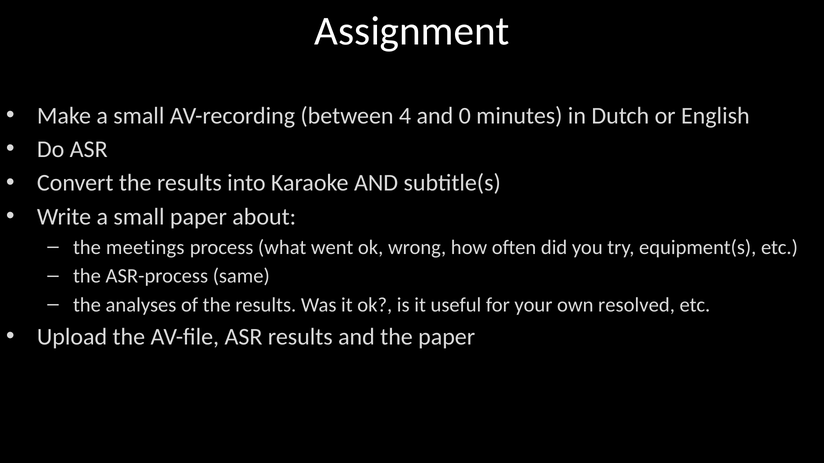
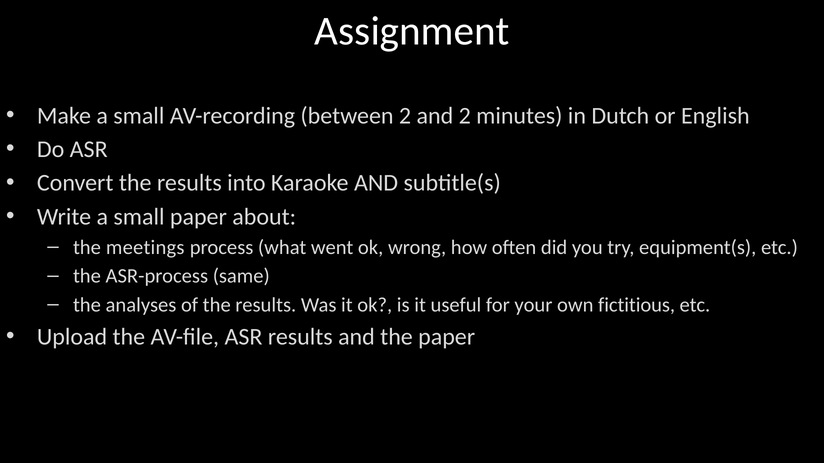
between 4: 4 -> 2 (405, 116)
and 0: 0 -> 2 (465, 116)
resolved: resolved -> fictitious (637, 305)
